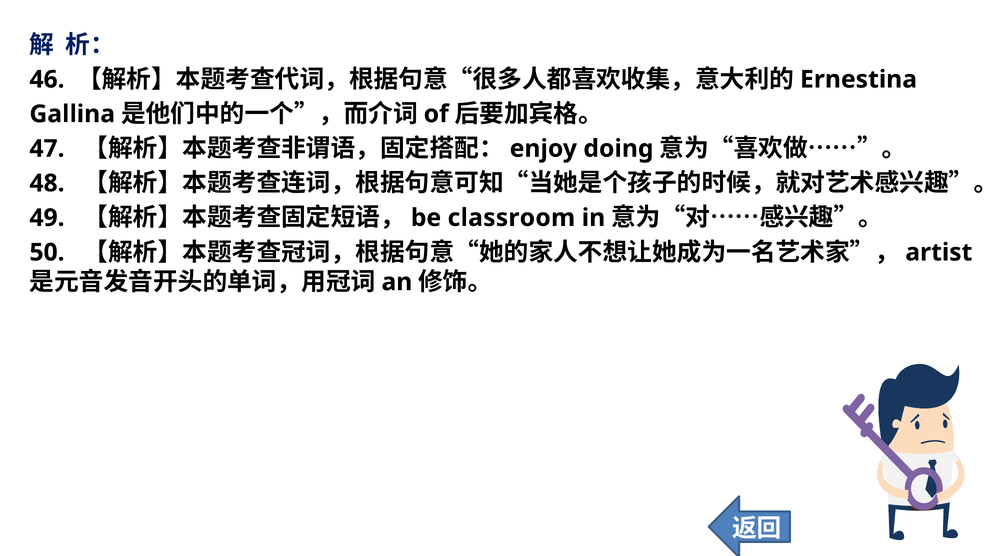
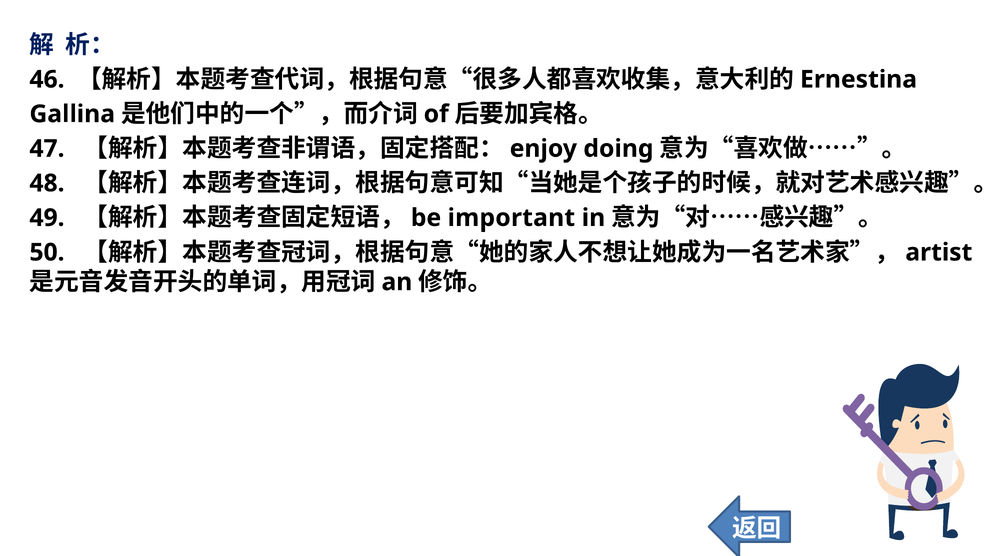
classroom: classroom -> important (511, 218)
